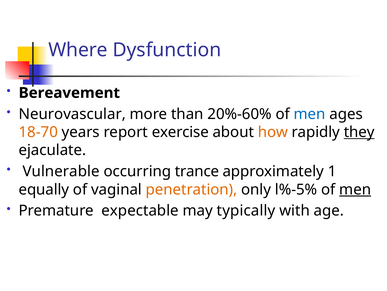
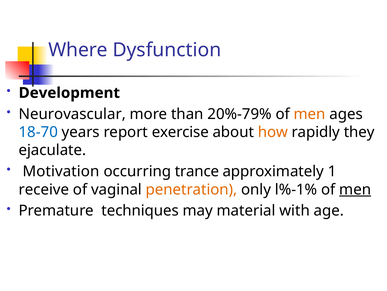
Bereavement: Bereavement -> Development (69, 93)
20%-60%: 20%-60% -> 20%-79% (240, 114)
men colour: blue -> orange (310, 114)
18-70 colour: orange -> blue (38, 132)
they underline: present -> none (359, 132)
Vulnerable: Vulnerable -> Motivation (61, 171)
equally: equally -> receive (44, 189)
l%-5%: l%-5% -> l%-1% (296, 189)
expectable: expectable -> techniques (140, 210)
typically: typically -> material (246, 210)
